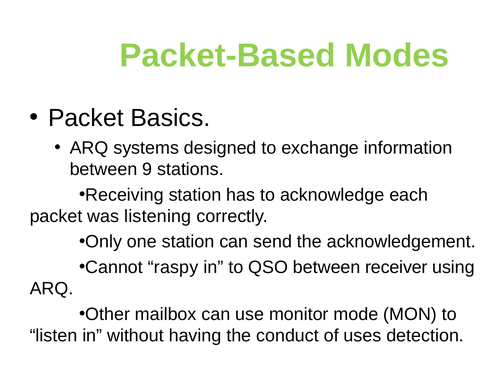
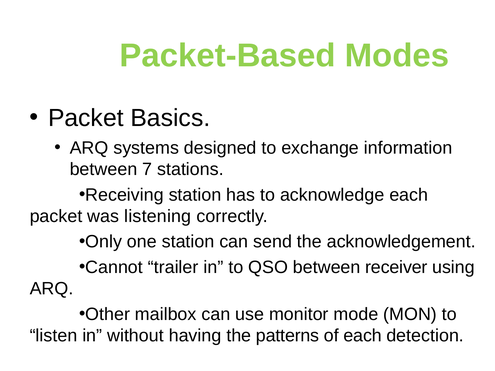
9: 9 -> 7 (147, 169)
raspy: raspy -> trailer (173, 267)
conduct: conduct -> patterns (288, 336)
of uses: uses -> each (363, 336)
